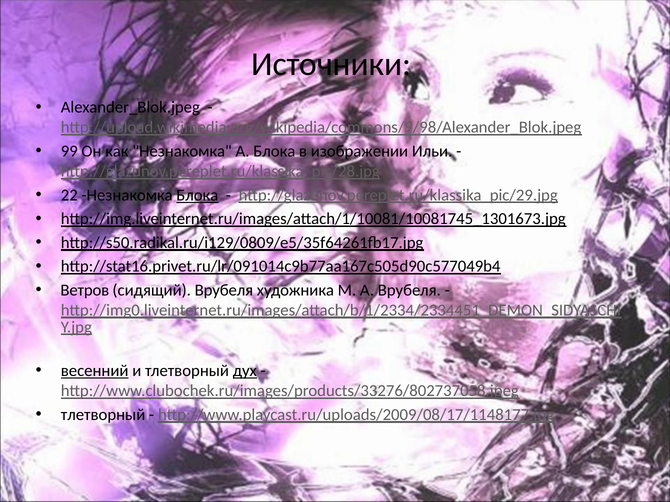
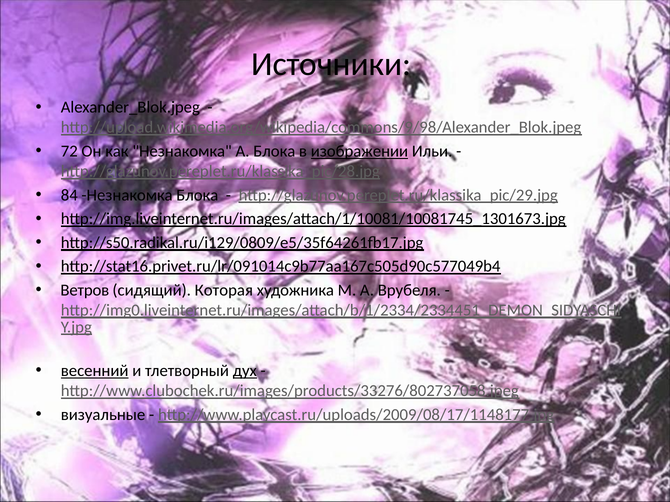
99: 99 -> 72 (69, 151)
изображении underline: none -> present (359, 151)
22: 22 -> 84 (69, 195)
Блока underline: present -> none (197, 195)
сидящий Врубеля: Врубеля -> Которая (224, 290)
тлетворный: тлетворный -> визуальные (103, 415)
